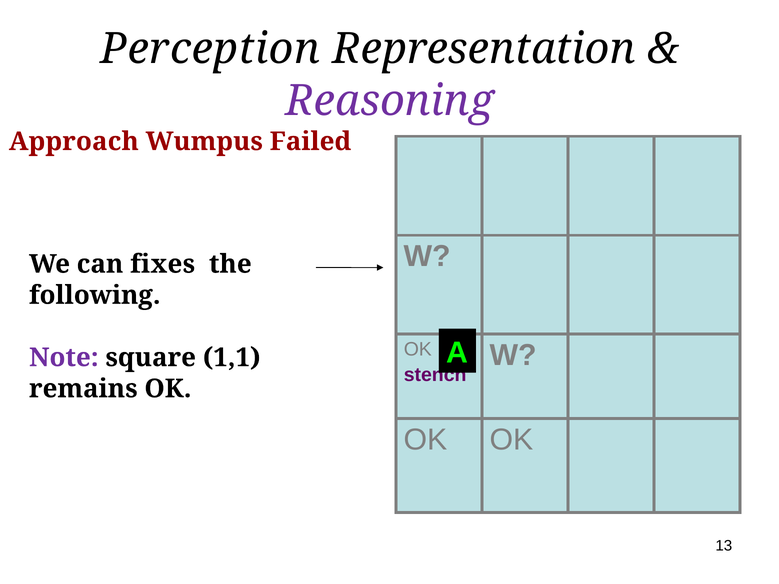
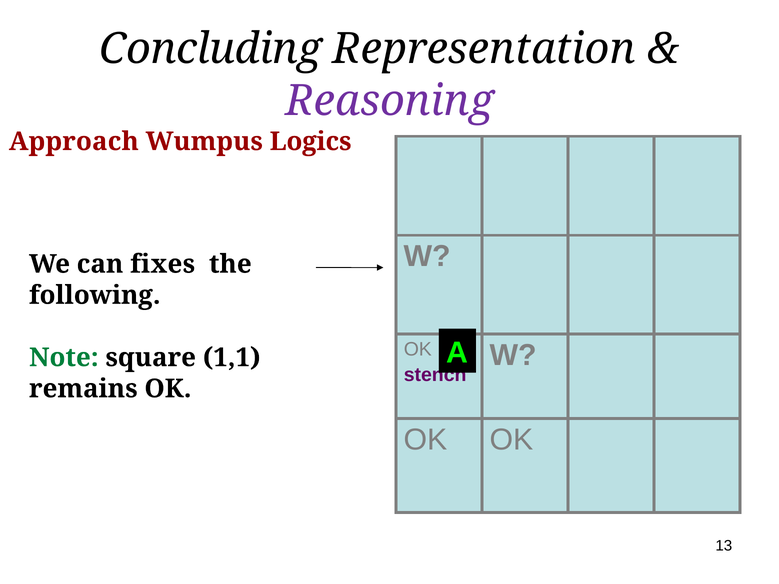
Perception: Perception -> Concluding (211, 49)
Failed: Failed -> Logics (311, 142)
Note colour: purple -> green (64, 358)
